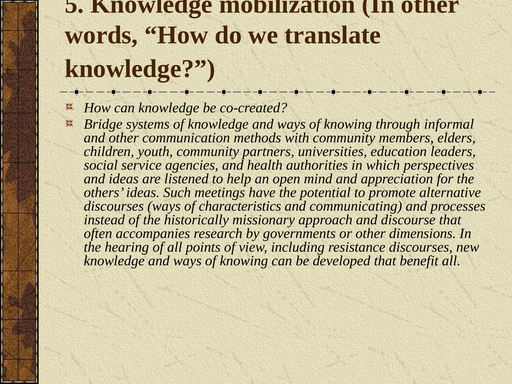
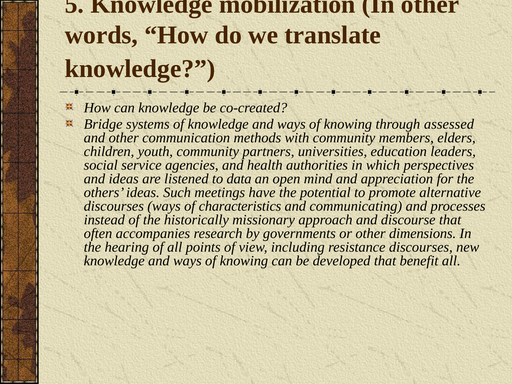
informal: informal -> assessed (449, 124)
help: help -> data (239, 179)
